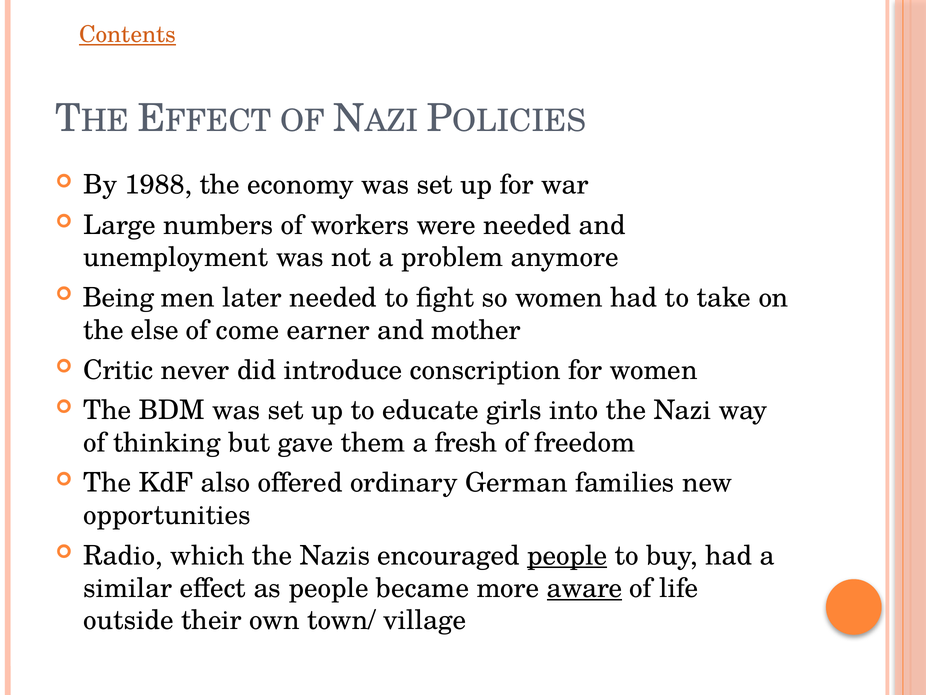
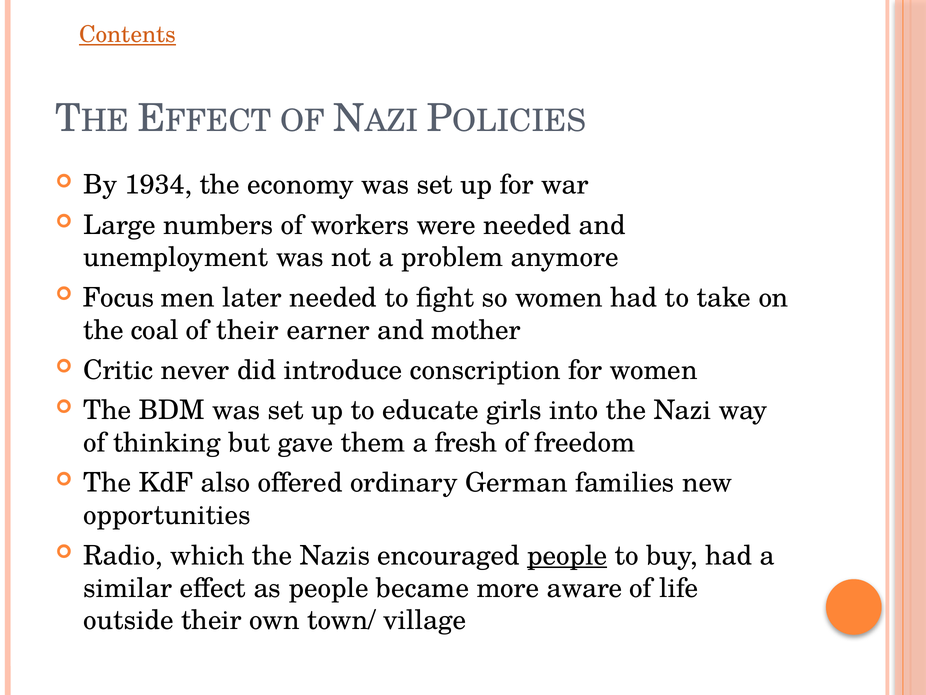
1988: 1988 -> 1934 (158, 185)
Being: Being -> Focus (118, 297)
else: else -> coal (155, 330)
of come: come -> their (247, 330)
aware underline: present -> none (585, 588)
